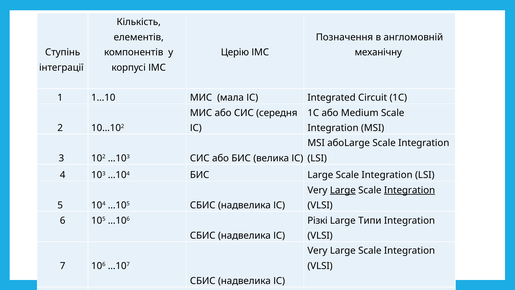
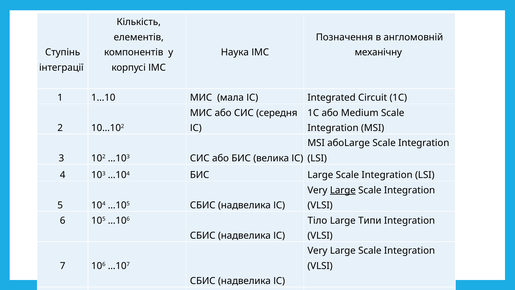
Церію: Церію -> Наука (235, 52)
Integration underline: present -> none (409, 190)
Різкі: Різкі -> Тіло (317, 220)
